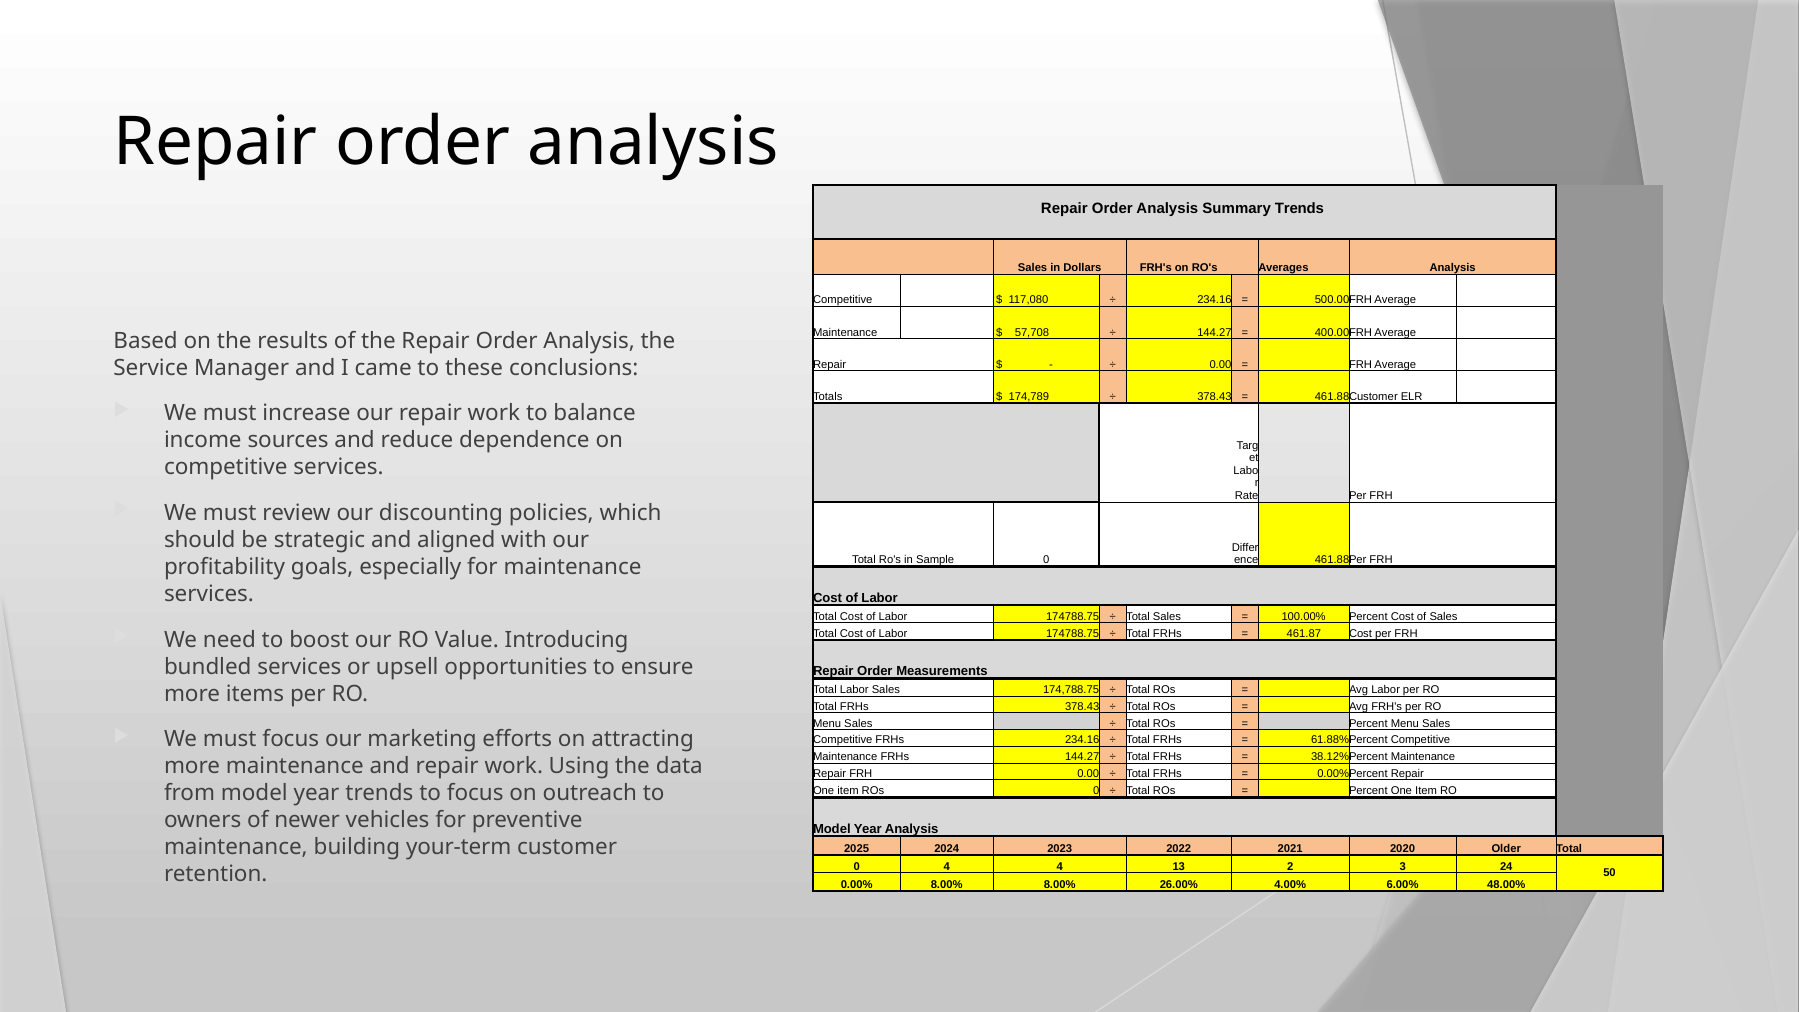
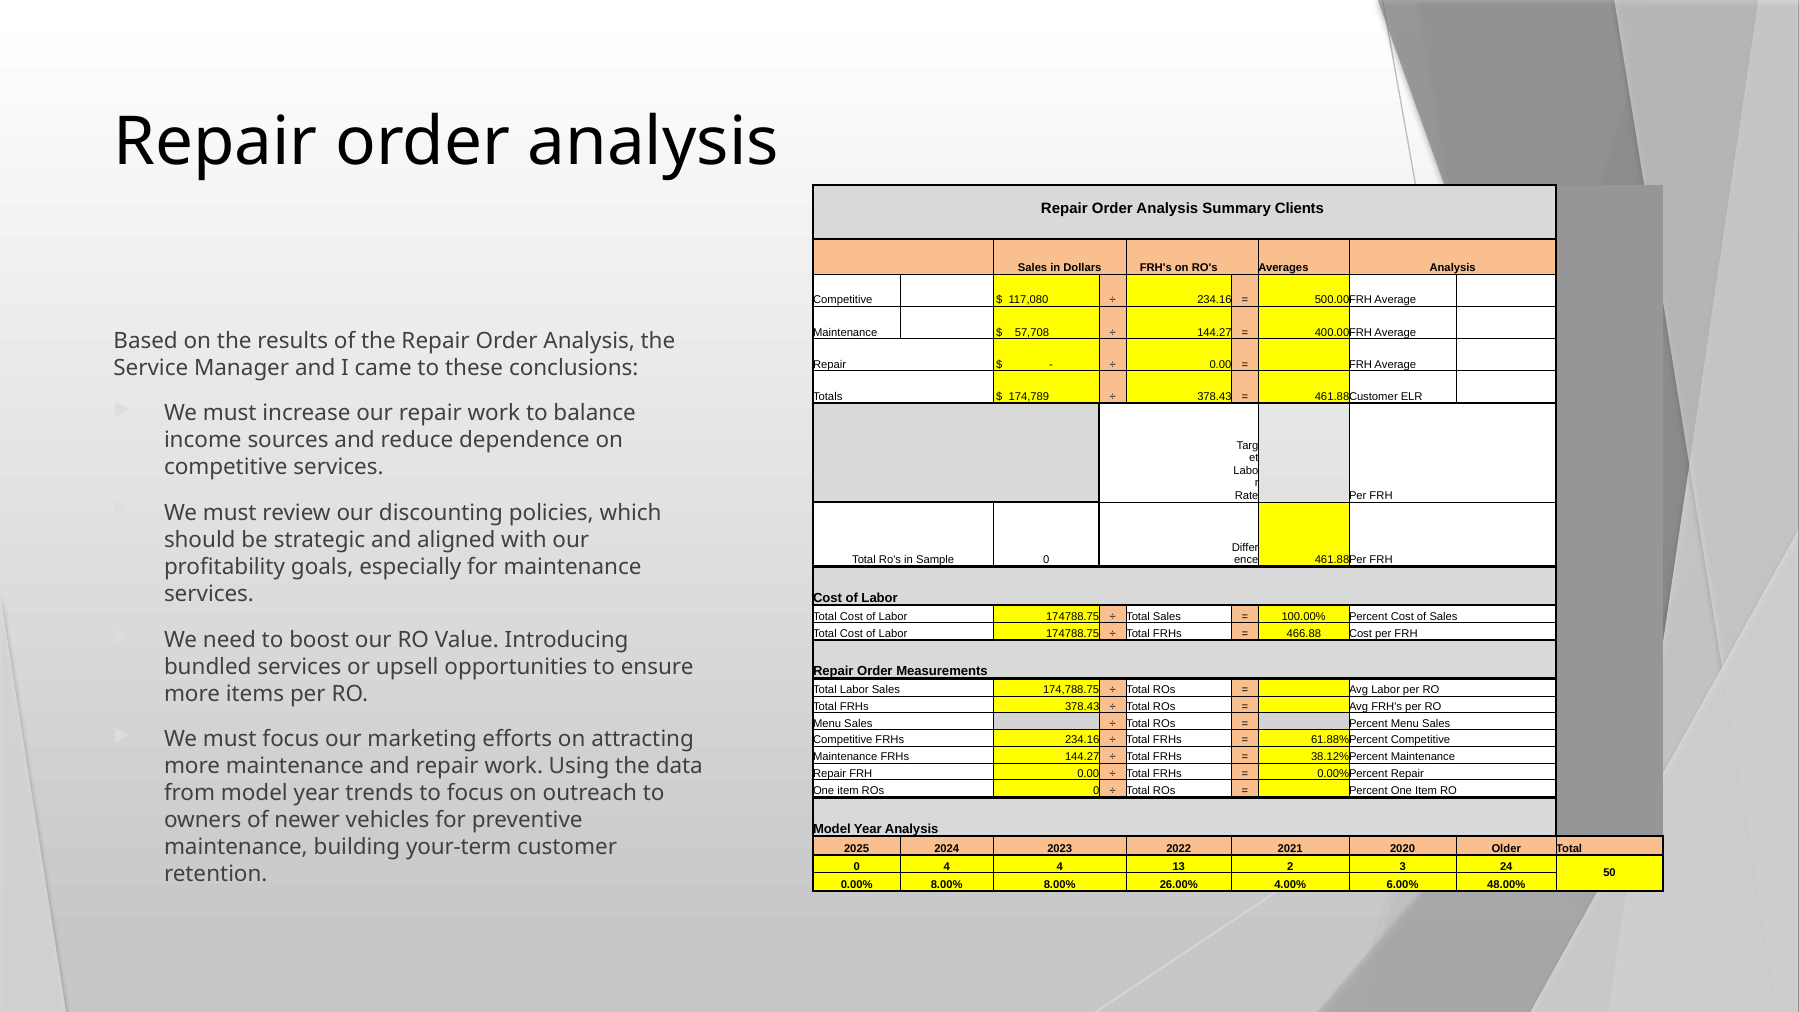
Summary Trends: Trends -> Clients (1299, 209)
461.87: 461.87 -> 466.88 (1304, 634)
